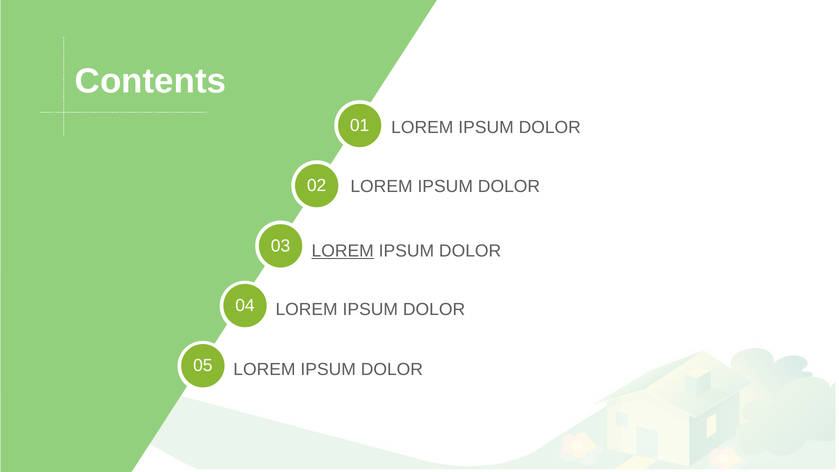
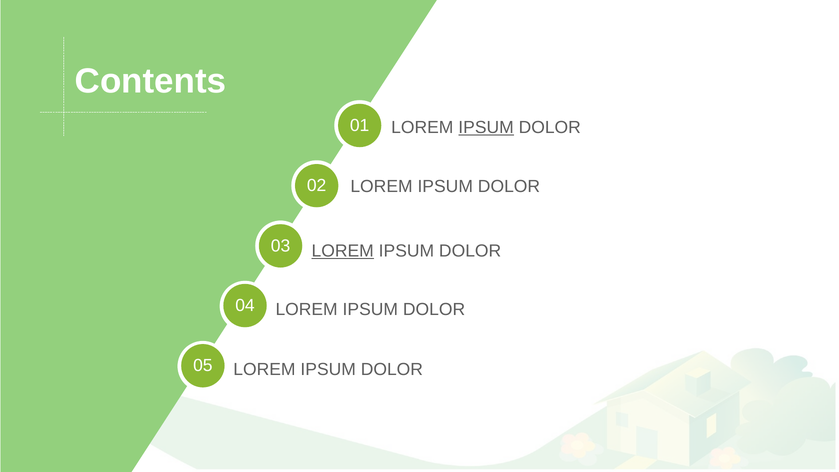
IPSUM underline: none -> present (486, 128)
